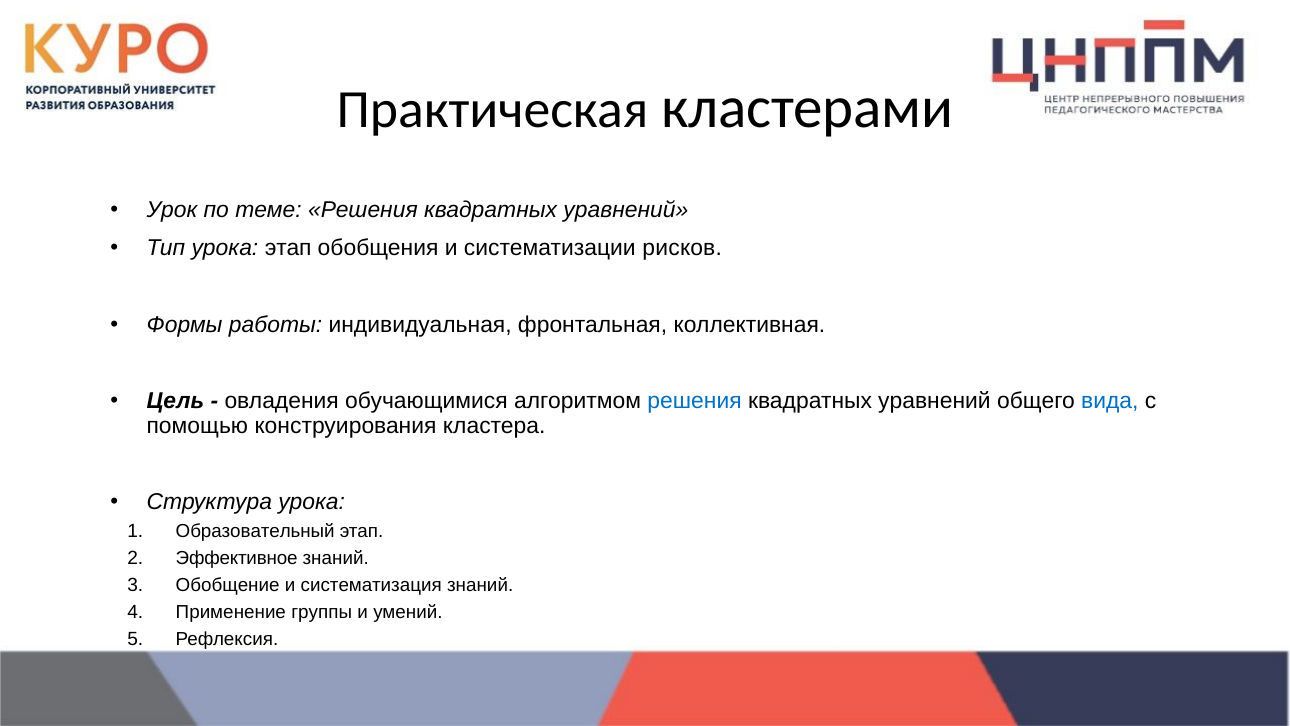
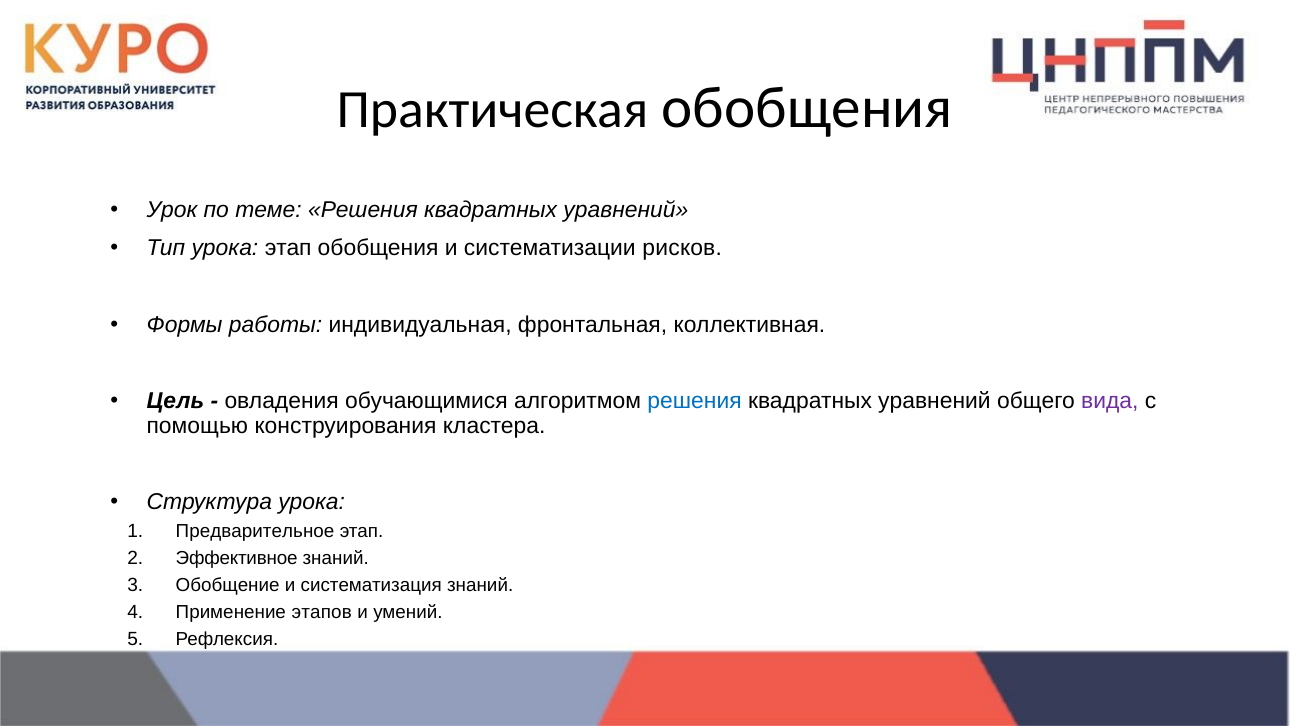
Практическая кластерами: кластерами -> обобщения (807, 108)
вида colour: blue -> purple (1110, 401)
Образовательный: Образовательный -> Предварительное (255, 531)
группы: группы -> этапов (322, 612)
